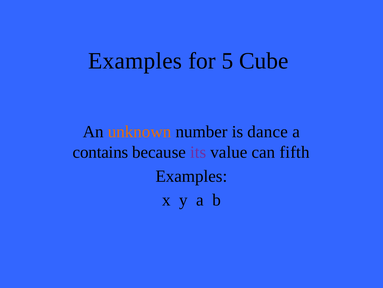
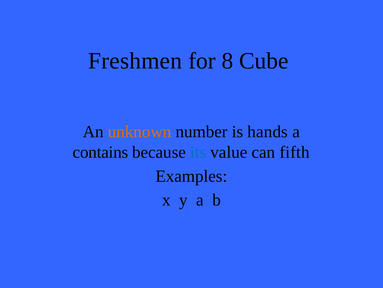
Examples: Examples -> Freshmen (135, 61)
5: 5 -> 8 (227, 61)
dance: dance -> hands (268, 131)
its colour: purple -> blue (198, 152)
